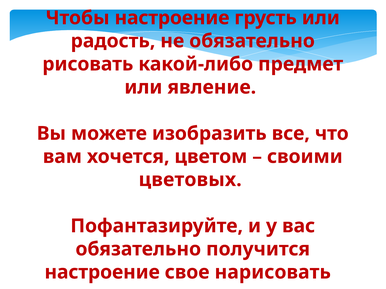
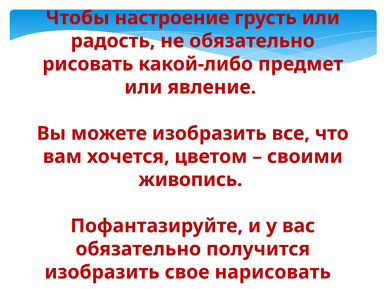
цветовых: цветовых -> живопись (190, 180)
настроение: настроение -> изобразить (102, 273)
